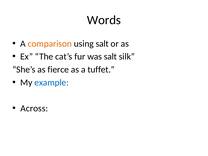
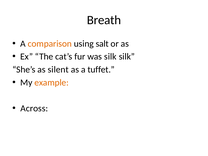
Words: Words -> Breath (104, 20)
was salt: salt -> silk (110, 57)
fierce: fierce -> silent (58, 70)
example colour: blue -> orange (52, 82)
